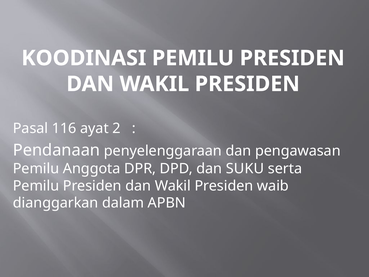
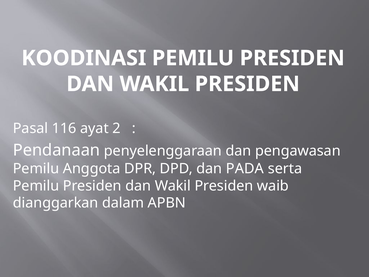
SUKU: SUKU -> PADA (245, 168)
